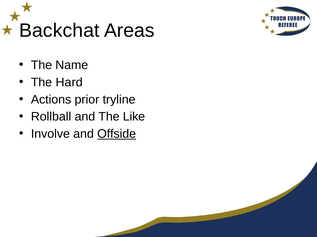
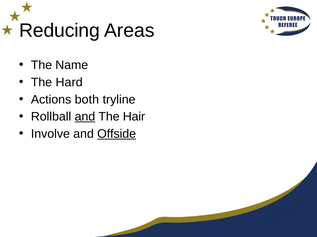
Backchat: Backchat -> Reducing (59, 31)
prior: prior -> both (87, 100)
and underline: none -> present (85, 117)
Like: Like -> Hair (134, 117)
